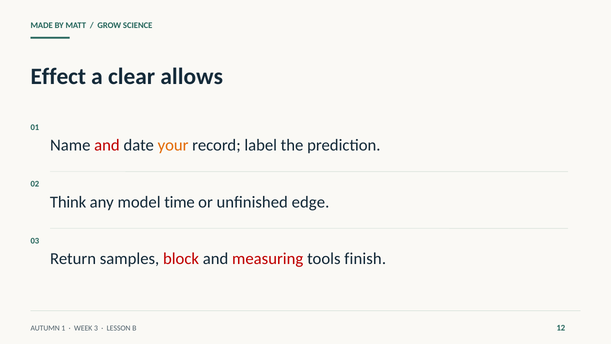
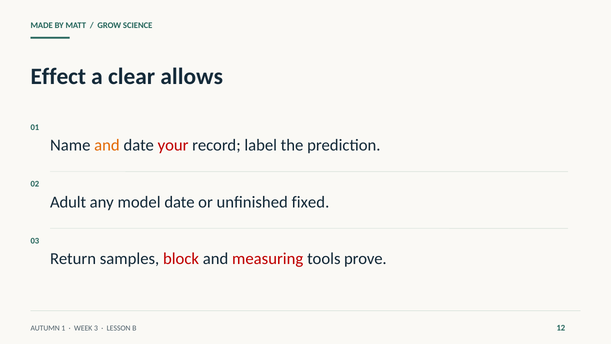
and colour: red -> orange (107, 145)
your colour: orange -> red (173, 145)
Think: Think -> Adult (68, 202)
model time: time -> date (179, 202)
edge: edge -> fixed (310, 202)
finish: finish -> prove (365, 259)
